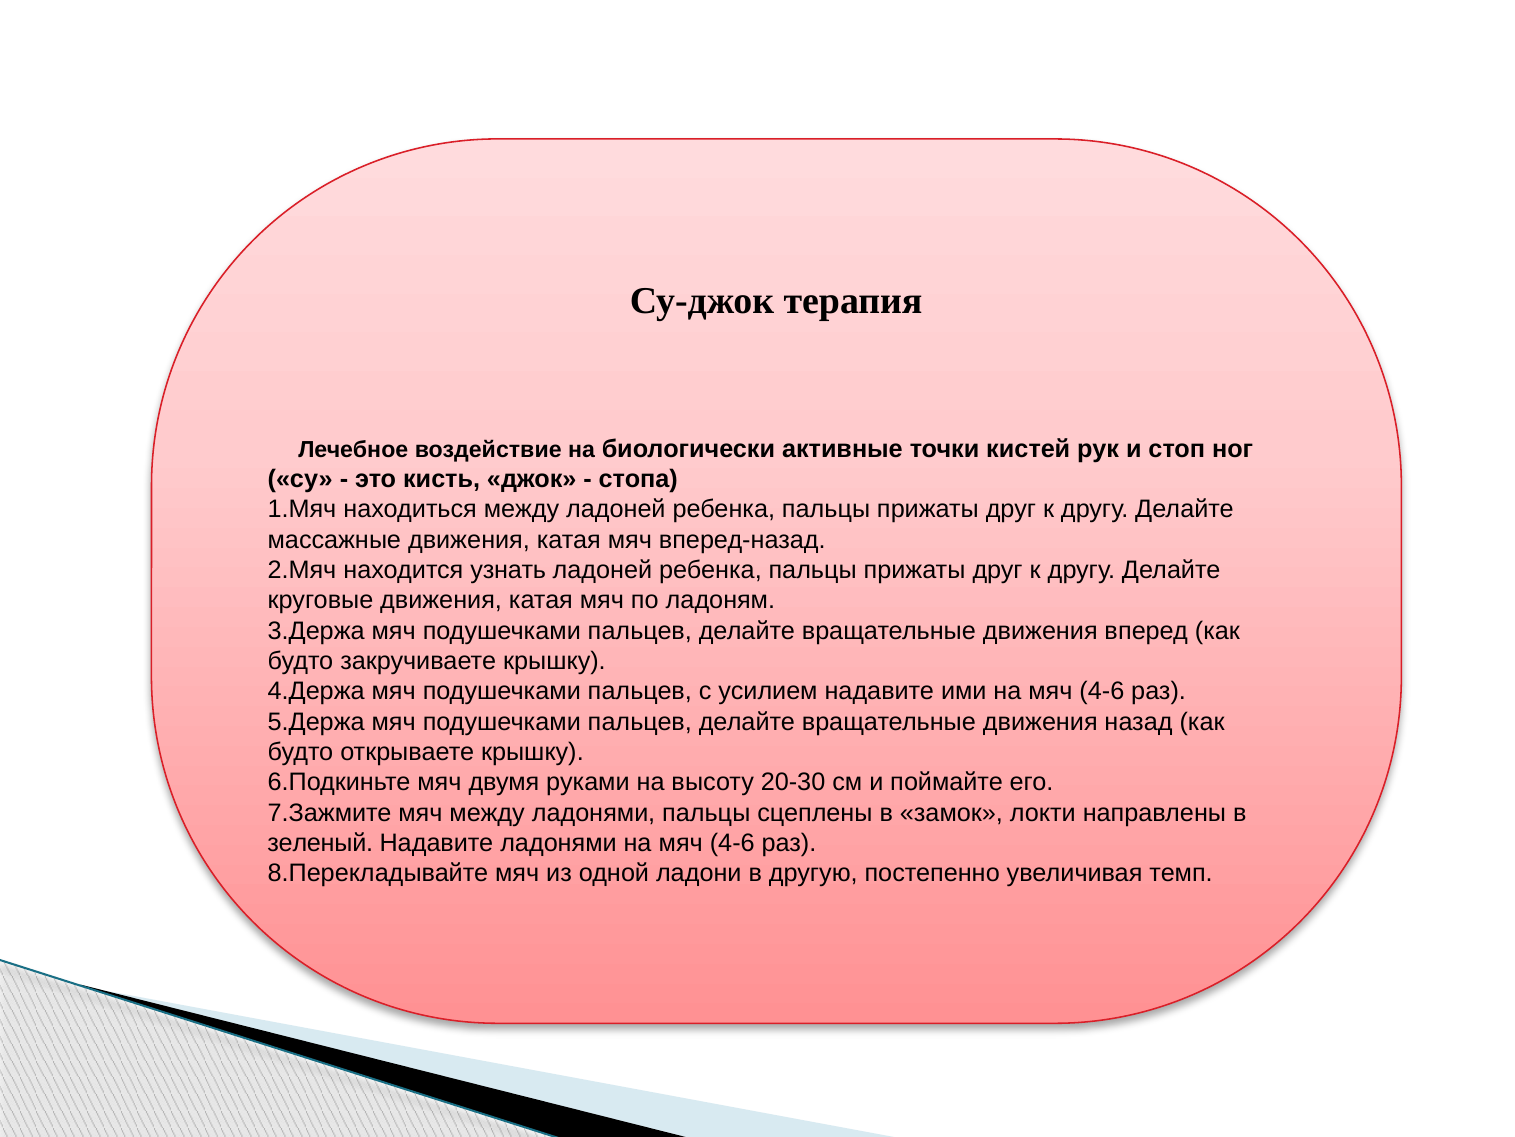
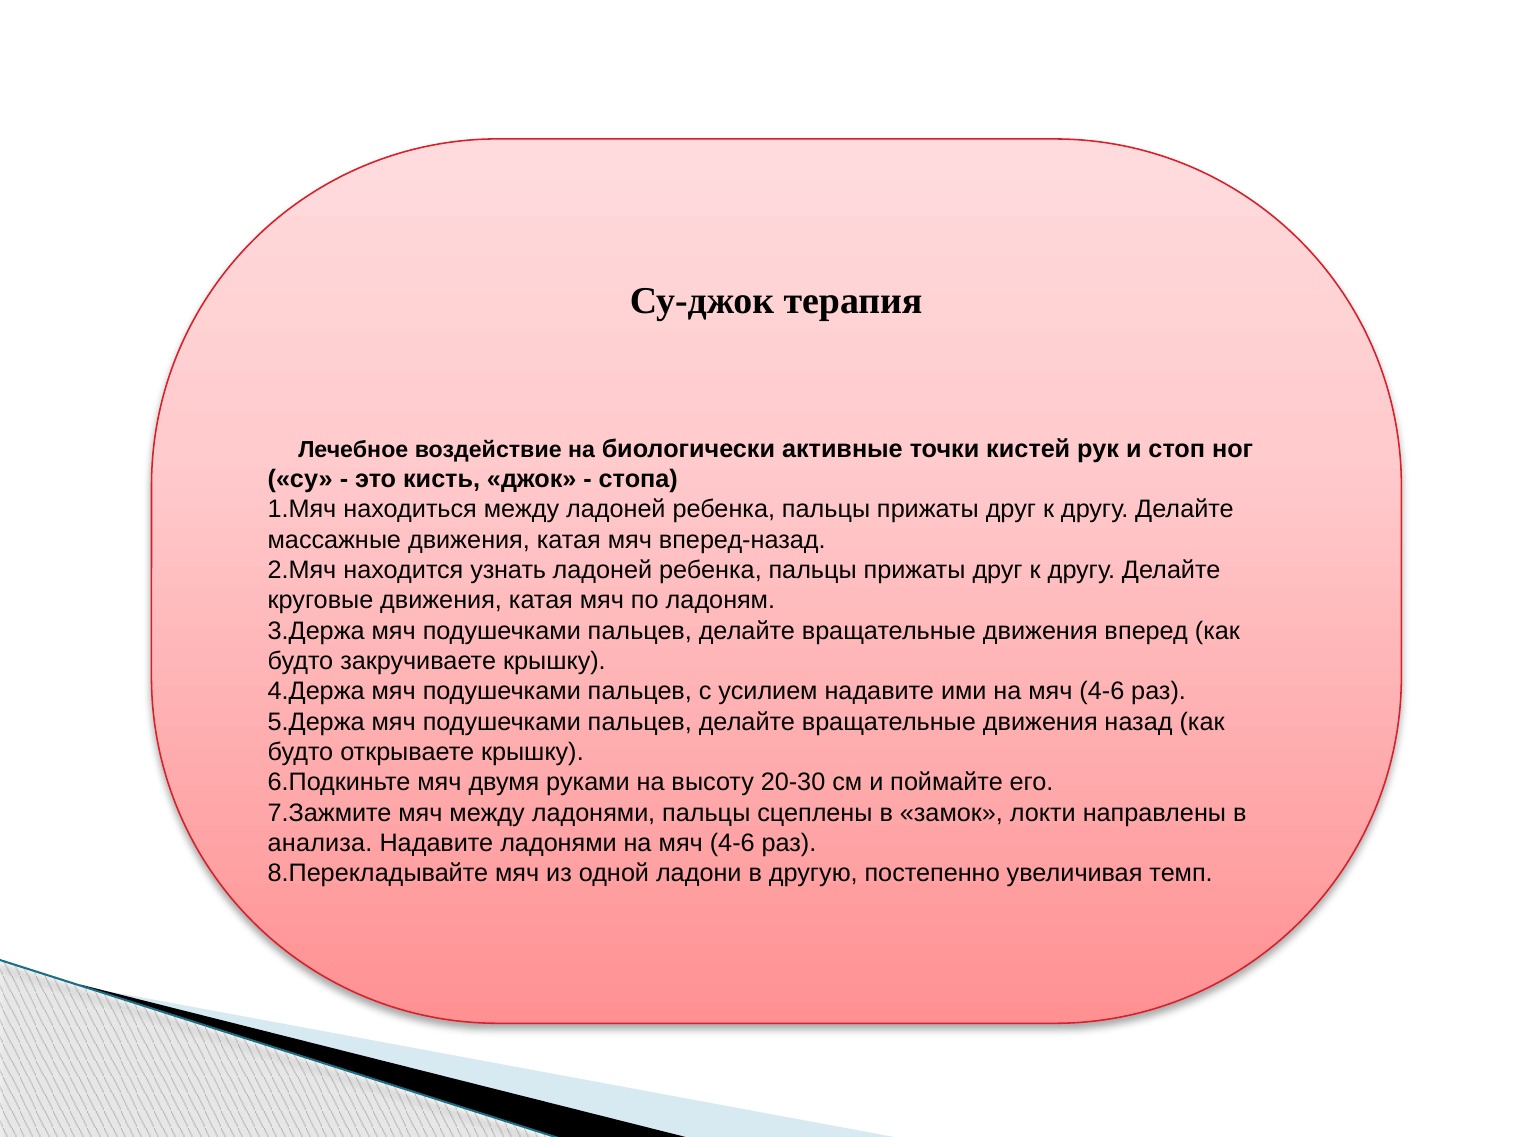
зеленый: зеленый -> анализа (320, 843)
